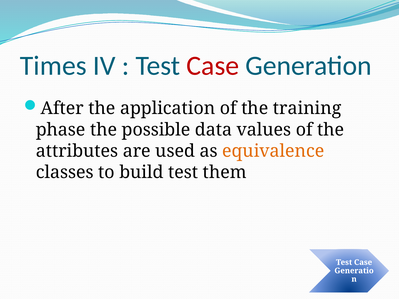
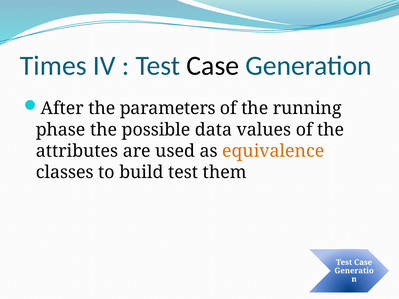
Case colour: red -> black (213, 66)
application: application -> parameters (168, 108)
training: training -> running (307, 108)
